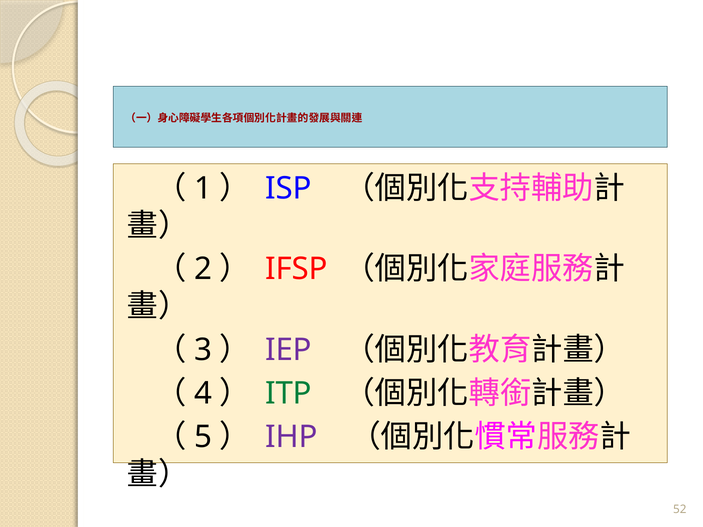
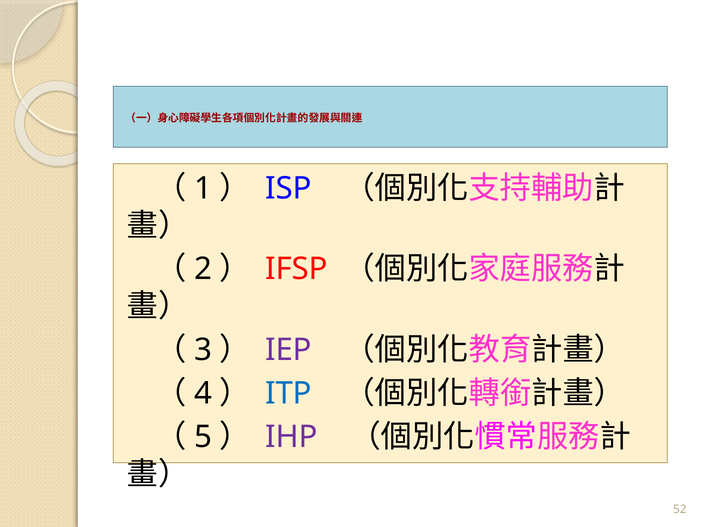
ITP colour: green -> blue (288, 394)
